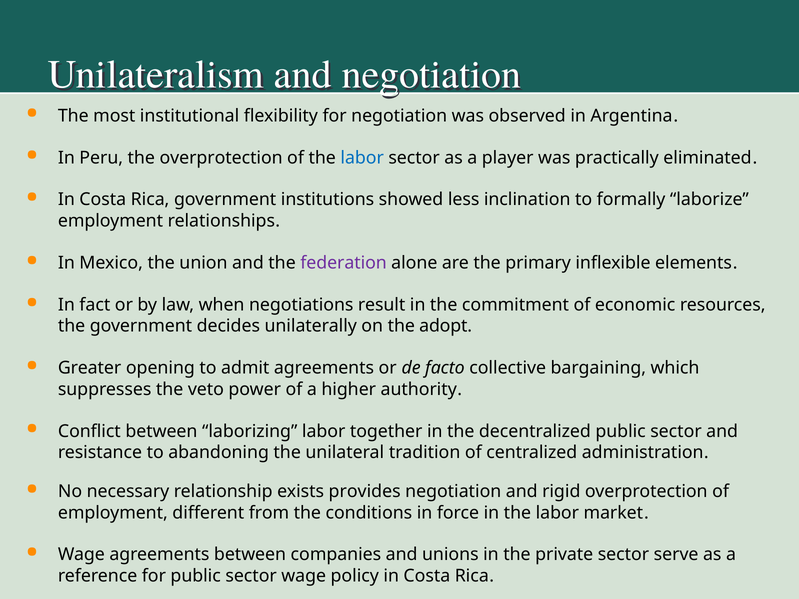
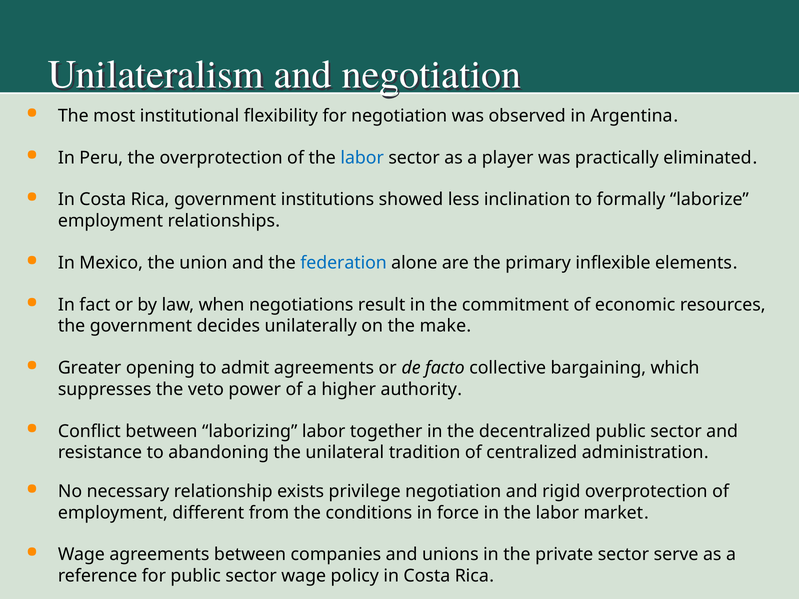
federation colour: purple -> blue (344, 263)
adopt: adopt -> make (445, 326)
provides: provides -> privilege (365, 492)
